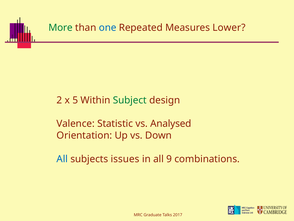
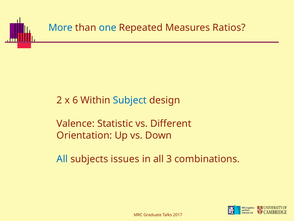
More colour: green -> blue (61, 28)
Lower: Lower -> Ratios (229, 28)
5: 5 -> 6 (75, 100)
Subject colour: green -> blue (130, 100)
Analysed: Analysed -> Different (171, 123)
9: 9 -> 3 (169, 159)
